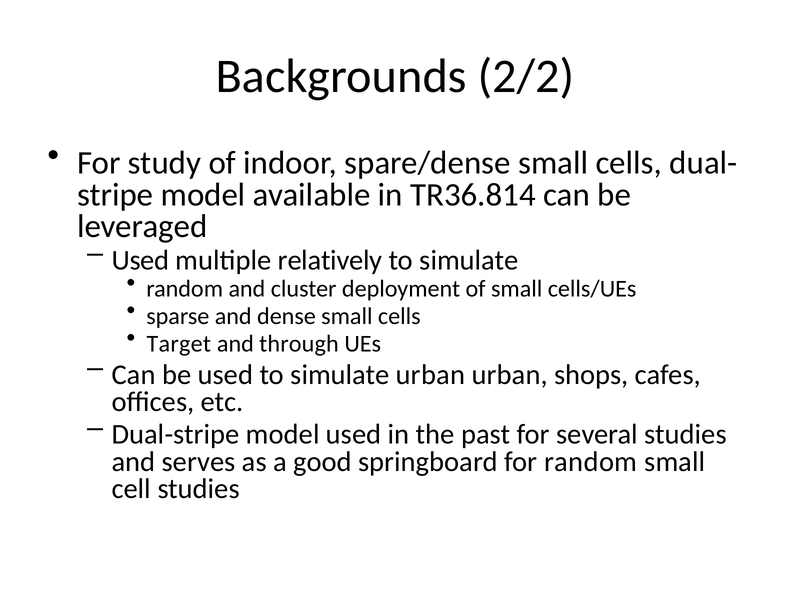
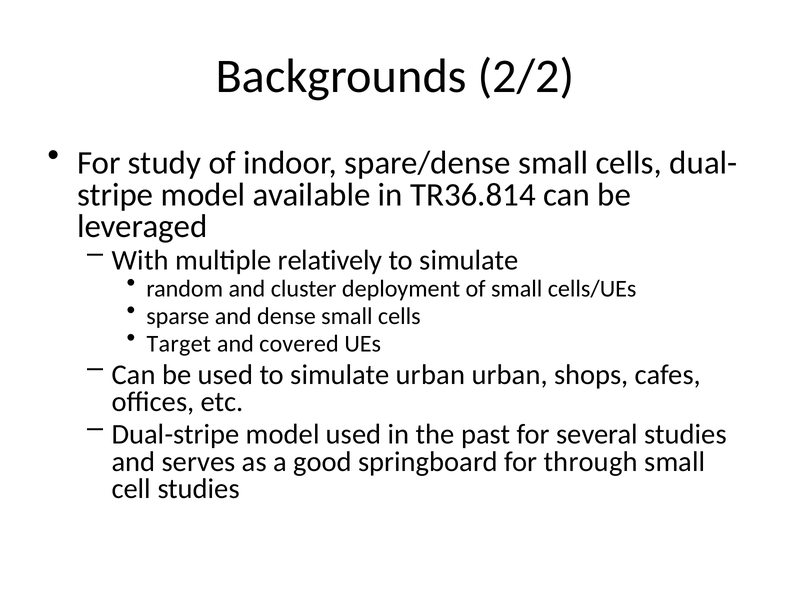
Used: Used -> With (140, 260)
through: through -> covered (299, 344)
for random: random -> through (591, 462)
